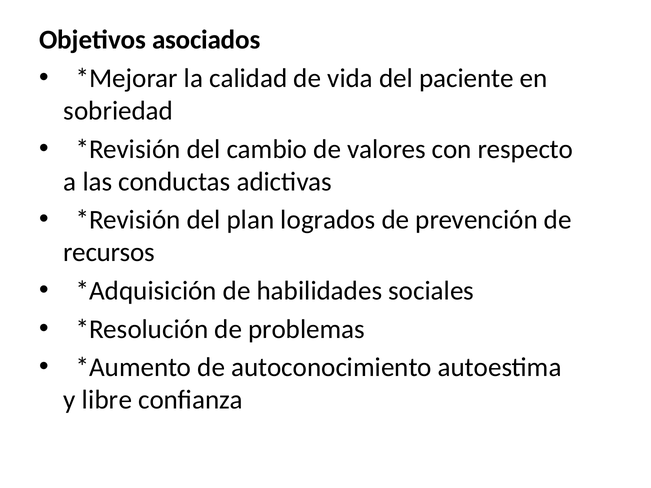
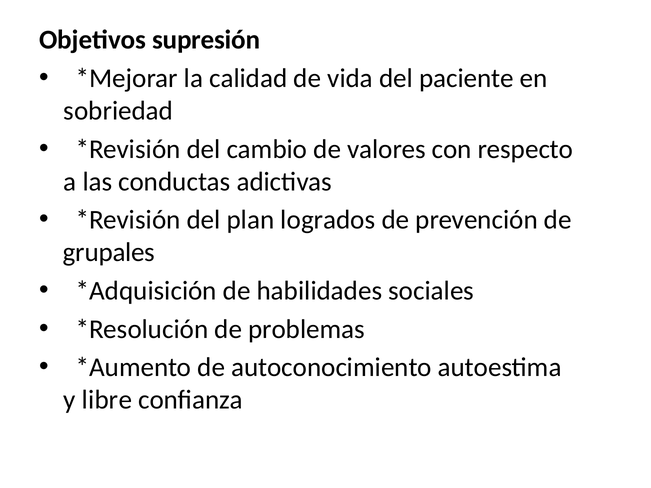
asociados: asociados -> supresión (206, 40)
recursos: recursos -> grupales (109, 253)
